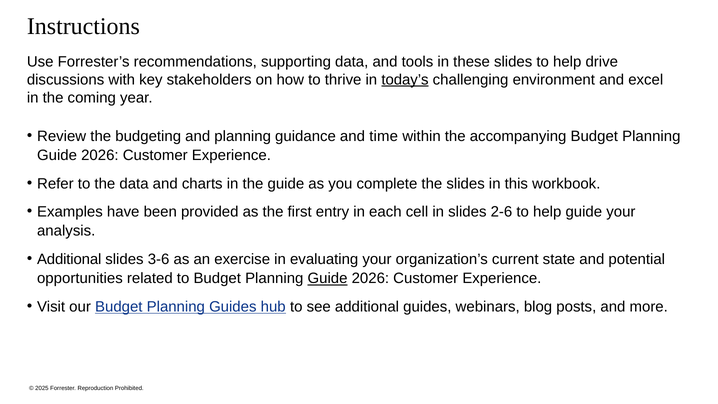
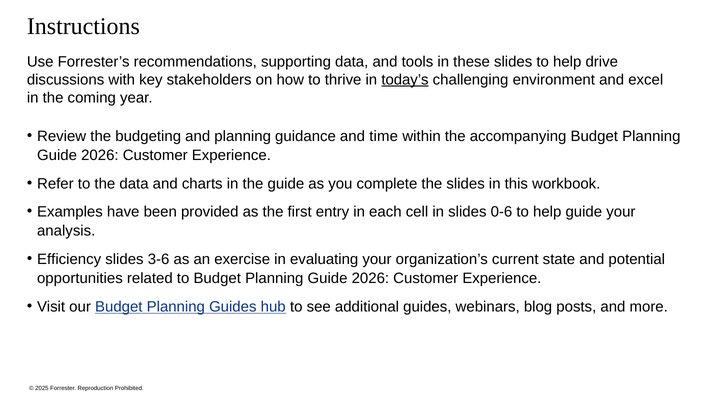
2-6: 2-6 -> 0-6 (501, 212)
Additional: Additional -> Efficiency (69, 259)
Guide underline: present -> none (328, 278)
